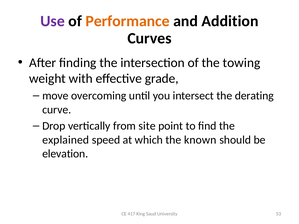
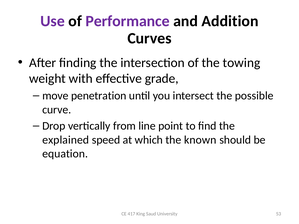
Performance colour: orange -> purple (128, 21)
overcoming: overcoming -> penetration (99, 96)
derating: derating -> possible (254, 96)
site: site -> line (147, 126)
elevation: elevation -> equation (65, 154)
